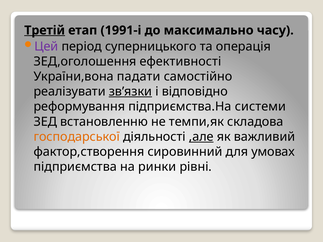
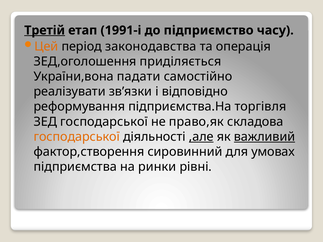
максимально: максимально -> підприємство (209, 30)
Цей colour: purple -> orange (46, 47)
суперницького: суперницького -> законодавства (151, 47)
ефективності: ефективності -> приділяється (180, 62)
зв’язки underline: present -> none (130, 92)
системи: системи -> торгівля (260, 107)
ЗЕД встановленню: встановленню -> господарської (104, 122)
темпи,як: темпи,як -> право,як (196, 122)
важливий underline: none -> present (265, 137)
